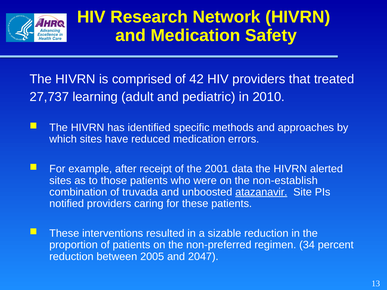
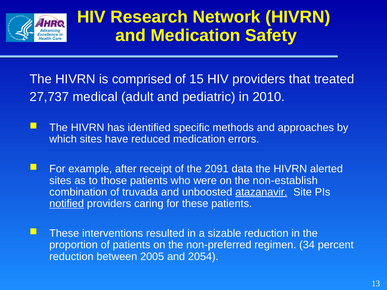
42: 42 -> 15 (197, 79)
learning: learning -> medical (95, 97)
2001: 2001 -> 2091 (217, 169)
notified underline: none -> present (67, 204)
2047: 2047 -> 2054 (203, 257)
